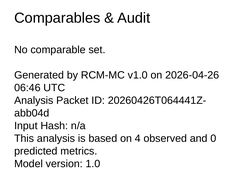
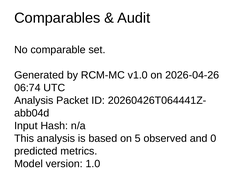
06:46: 06:46 -> 06:74 (27, 88)
4: 4 -> 5 (138, 138)
